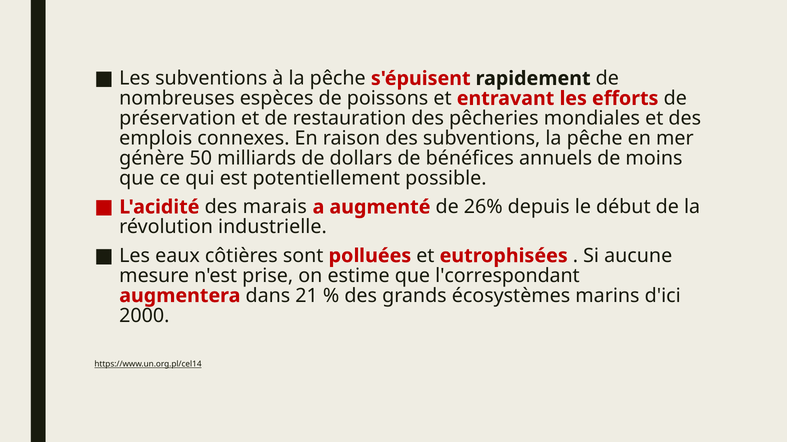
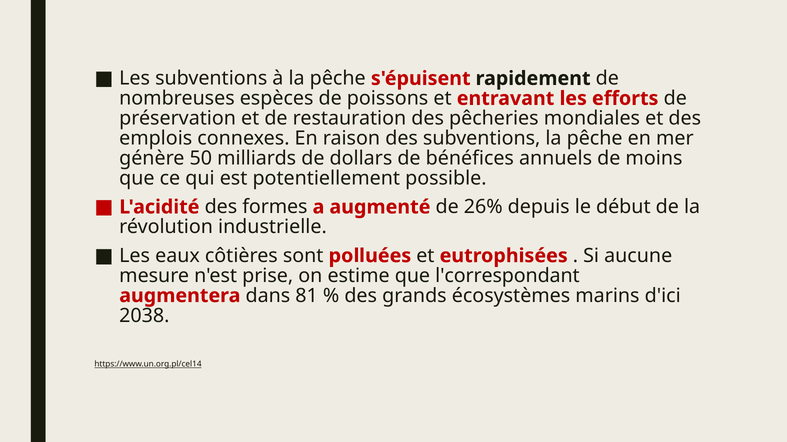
marais: marais -> formes (275, 207)
21: 21 -> 81 (307, 296)
2000: 2000 -> 2038 (144, 316)
